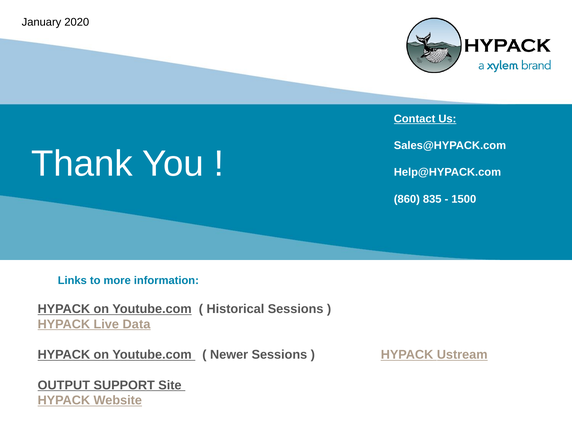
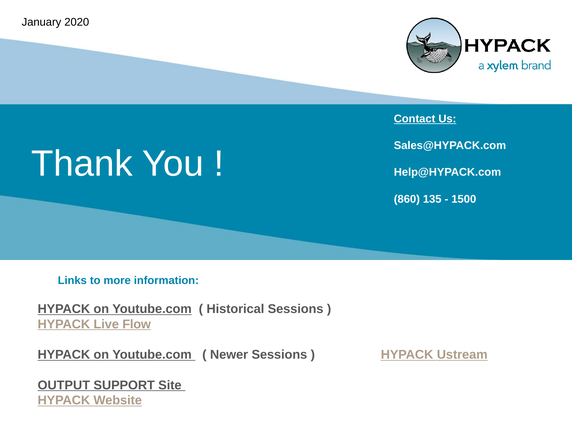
835: 835 -> 135 (432, 199)
Data: Data -> Flow (137, 324)
